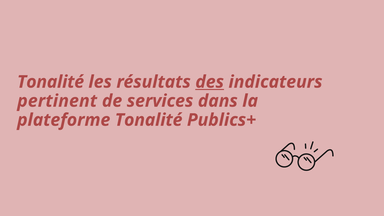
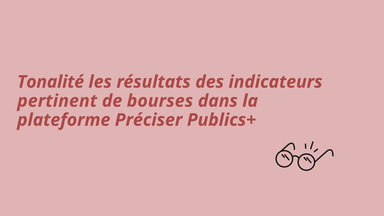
des underline: present -> none (210, 82)
services: services -> bourses (160, 101)
plateforme Tonalité: Tonalité -> Préciser (149, 120)
